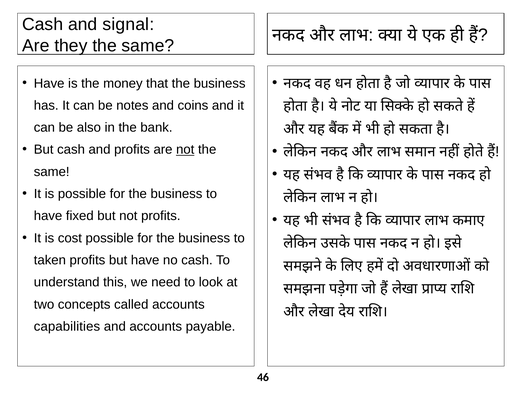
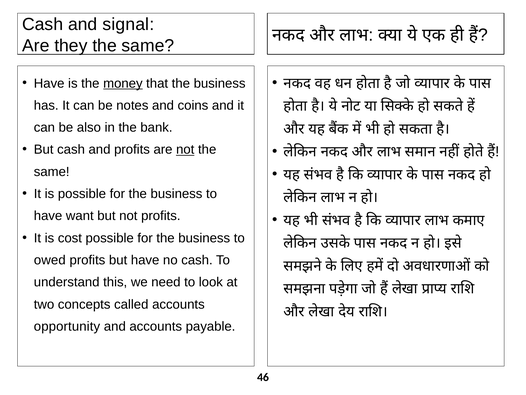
money underline: none -> present (123, 83)
fixed: fixed -> want (80, 216)
taken: taken -> owed (50, 260)
capabilities: capabilities -> opportunity (67, 326)
